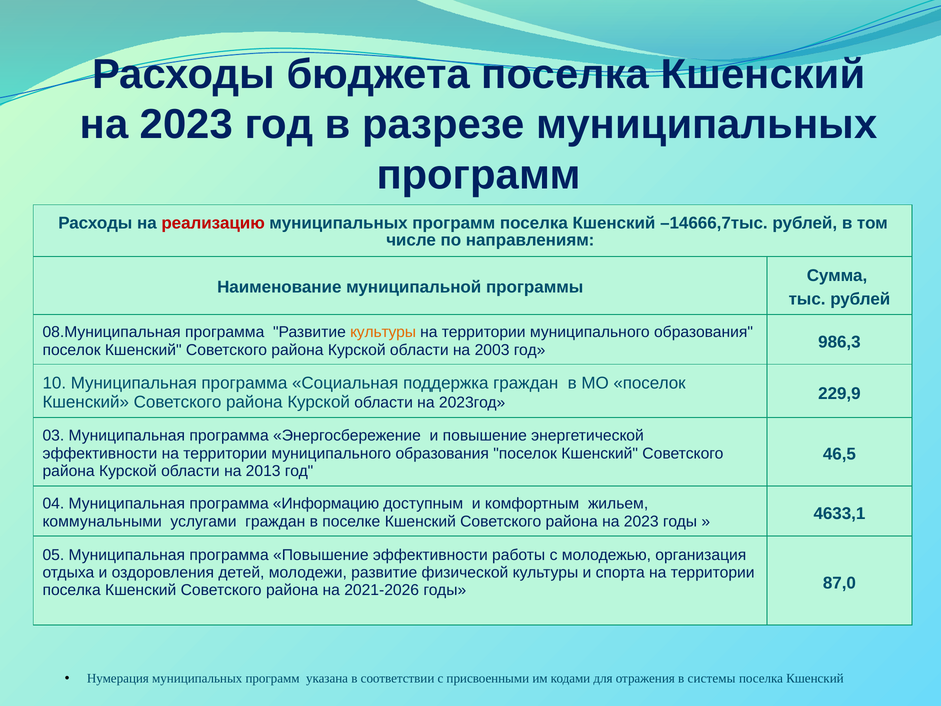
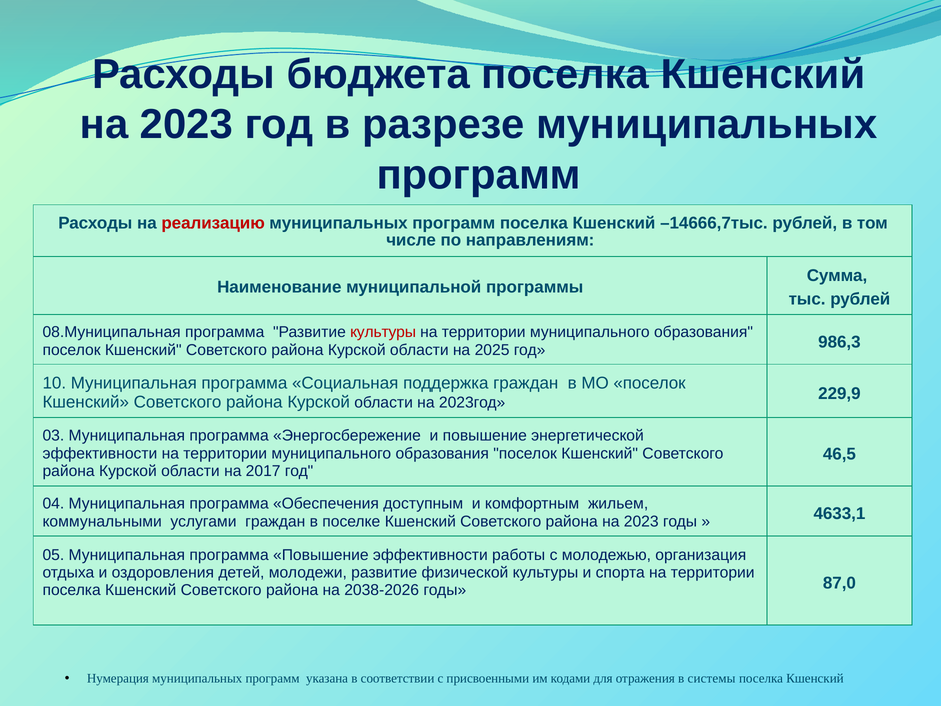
культуры colour: orange -> red (383, 332)
2003: 2003 -> 2025 (492, 350)
2013: 2013 -> 2017 (263, 471)
Информацию: Информацию -> Обеспечения (326, 504)
2021-2026: 2021-2026 -> 2038-2026 (382, 590)
